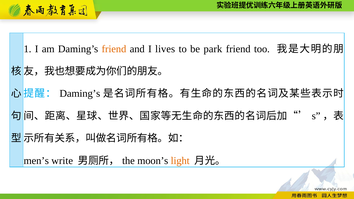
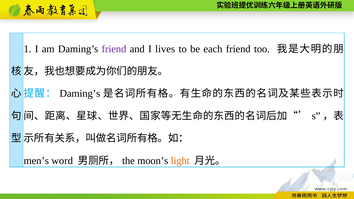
friend colour: orange -> purple (114, 49)
park: park -> each (213, 49)
write: write -> word (62, 161)
